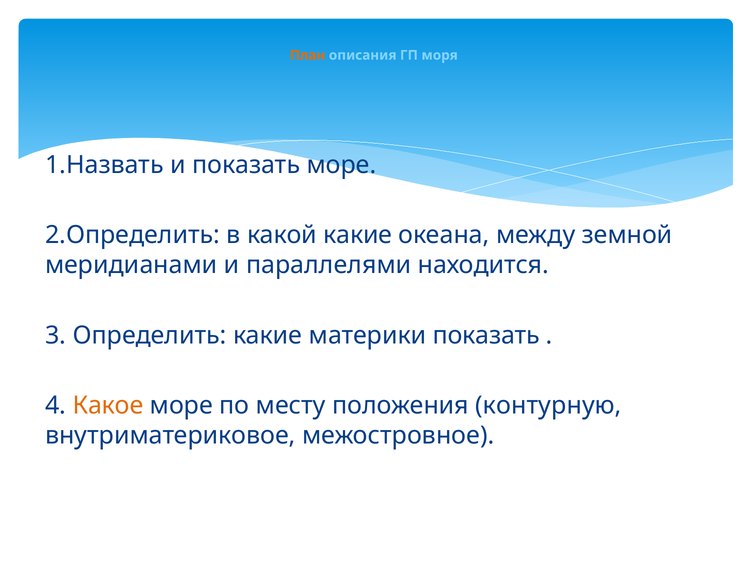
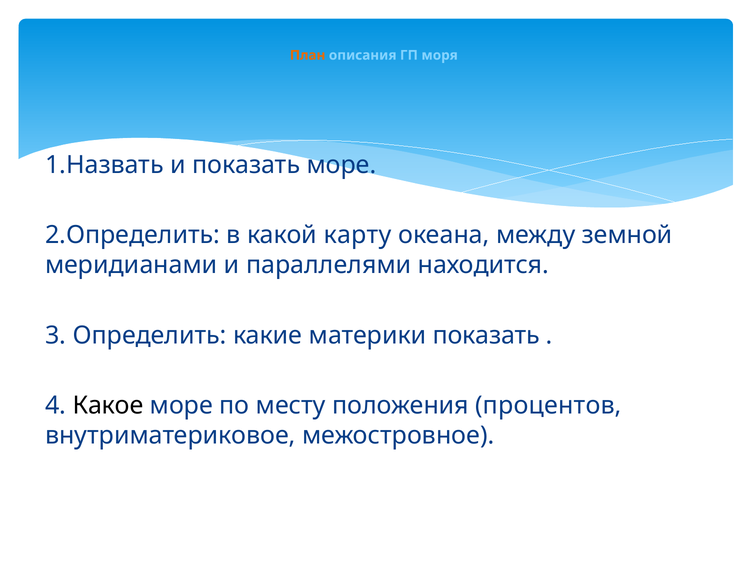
какой какие: какие -> карту (357, 235)
Какое colour: orange -> black (108, 405)
контурную: контурную -> процентов (548, 405)
